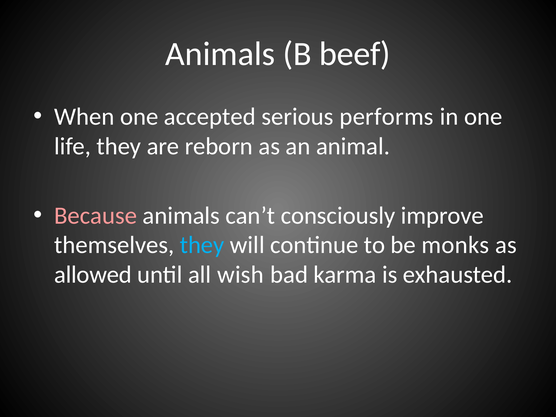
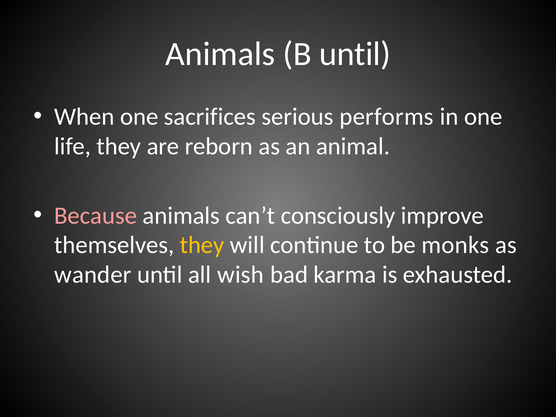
B beef: beef -> until (355, 54)
accepted: accepted -> sacrifices (210, 117)
they colour: light blue -> yellow (202, 245)
allowed: allowed -> wander (93, 275)
